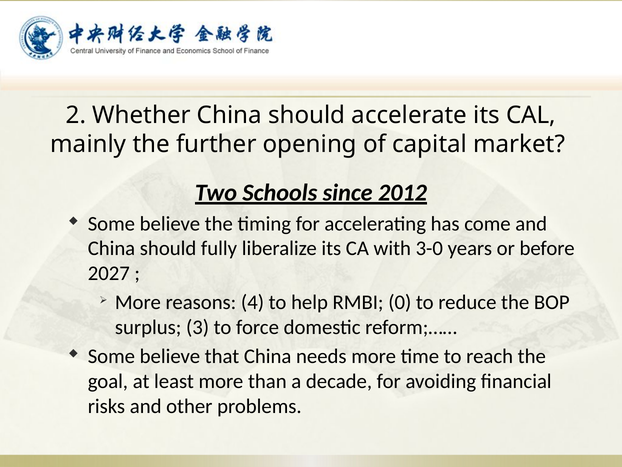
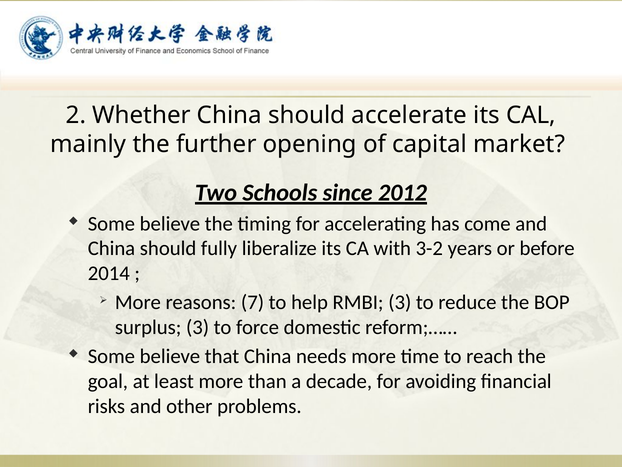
3-0: 3-0 -> 3-2 (429, 248)
2027: 2027 -> 2014 (109, 273)
4: 4 -> 7 (253, 302)
RMBI 0: 0 -> 3 (400, 302)
